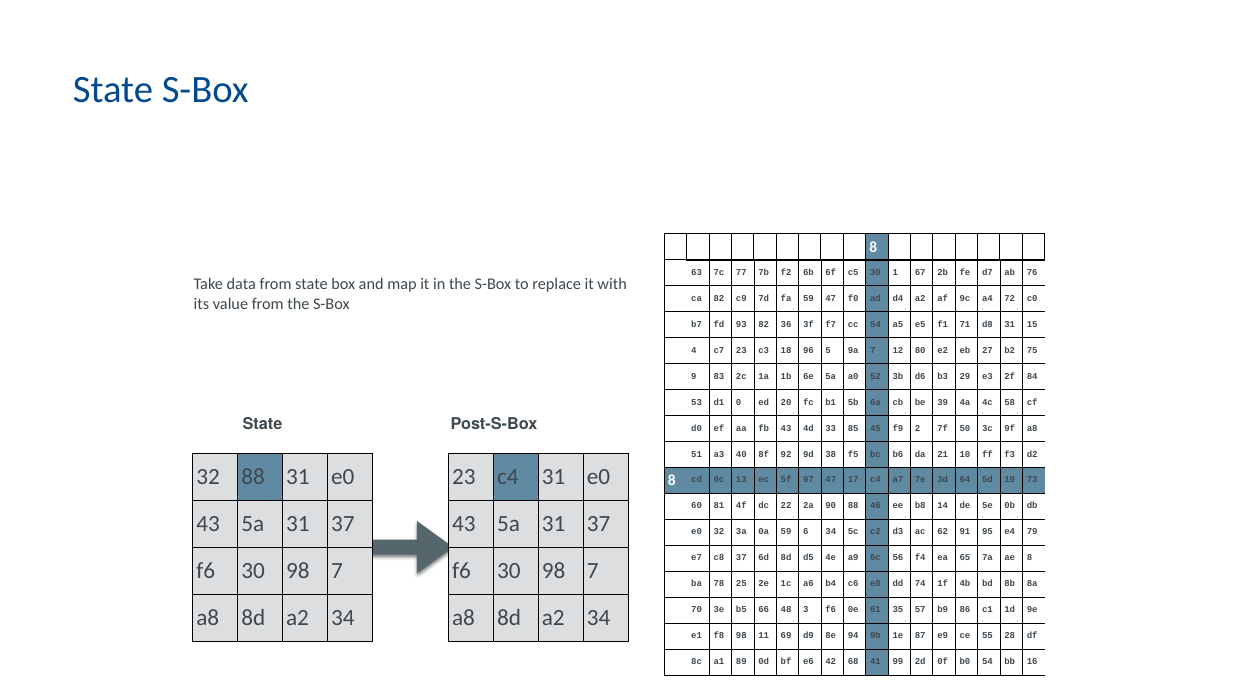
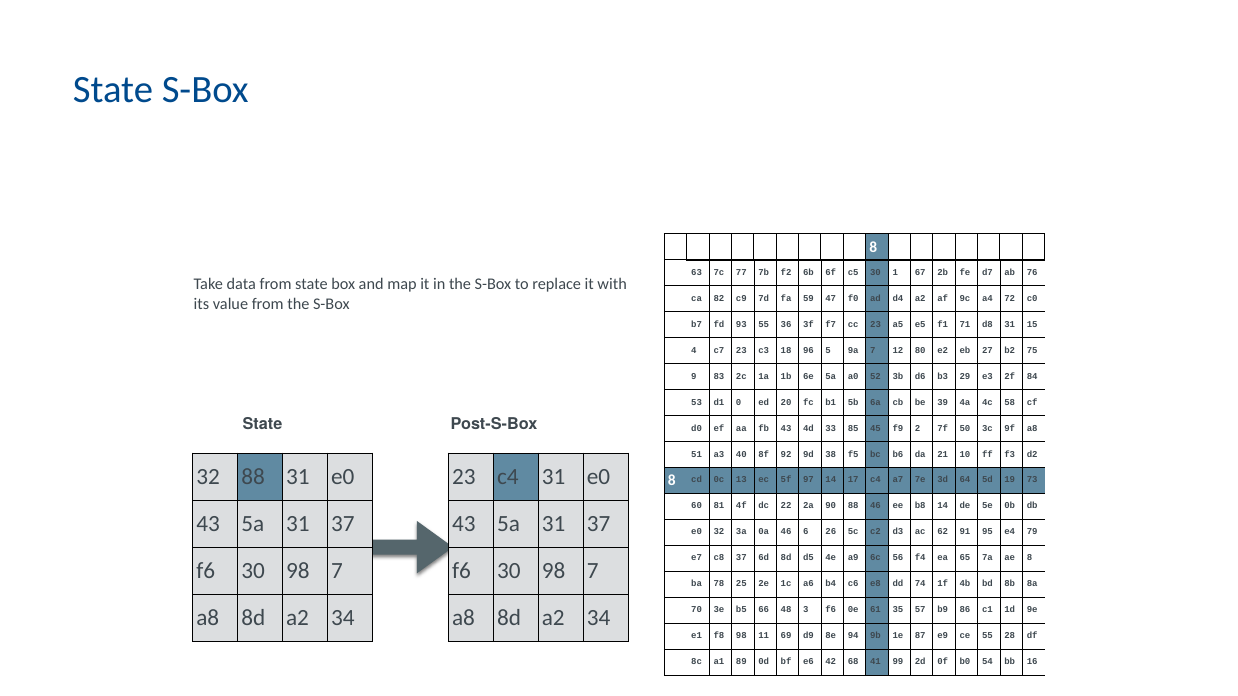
93 82: 82 -> 55 (764, 324)
cc 54: 54 -> 23 (876, 324)
97 47: 47 -> 14 (831, 480)
0a 59: 59 -> 46 (786, 532)
6 34: 34 -> 26 (831, 532)
